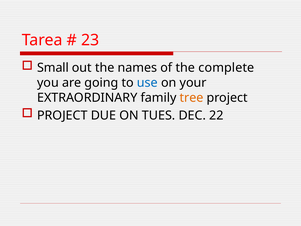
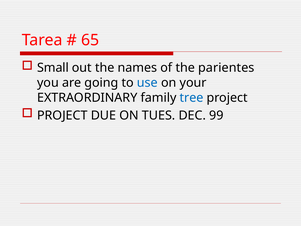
23: 23 -> 65 (90, 40)
complete: complete -> parientes (226, 68)
tree colour: orange -> blue (192, 98)
22: 22 -> 99 (216, 115)
